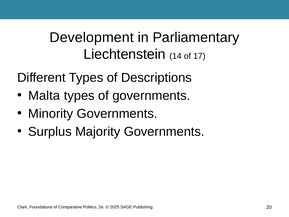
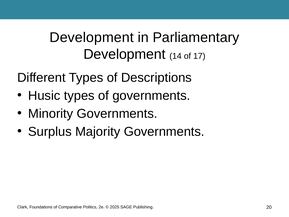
Liechtenstein: Liechtenstein -> Development (125, 54)
Malta: Malta -> Husic (44, 95)
